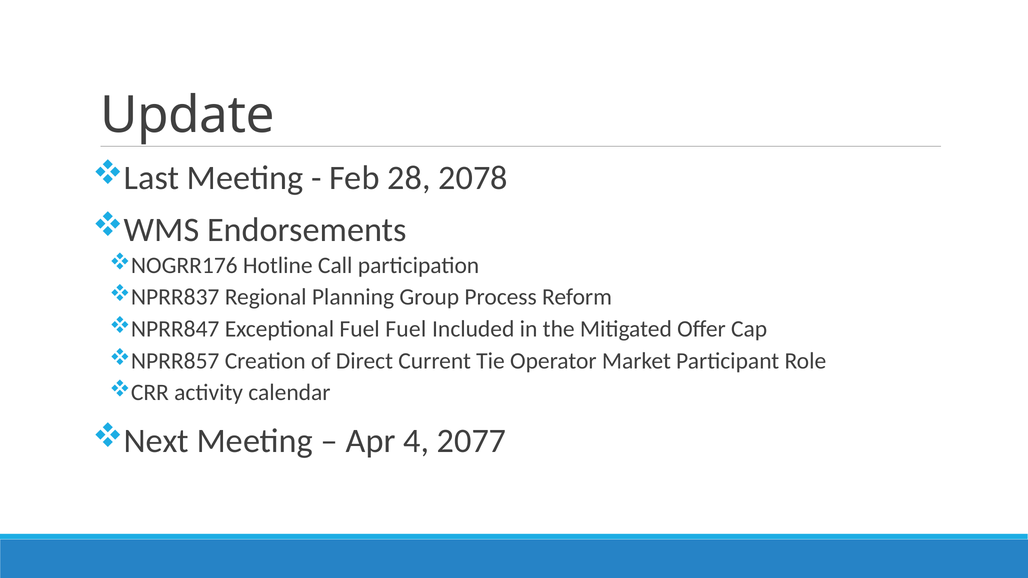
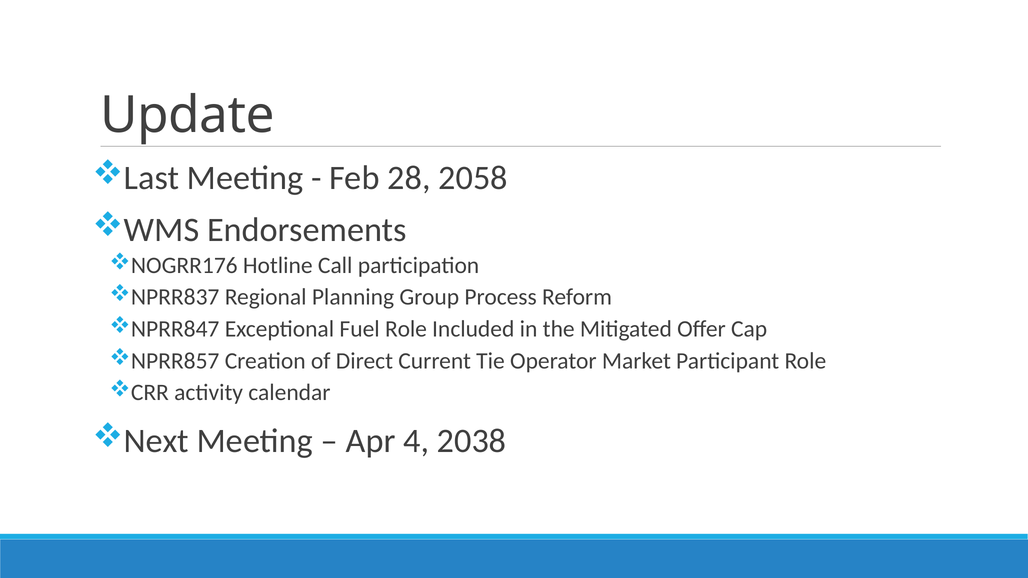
2078: 2078 -> 2058 (473, 178)
Fuel Fuel: Fuel -> Role (406, 329)
2077: 2077 -> 2038 (472, 441)
